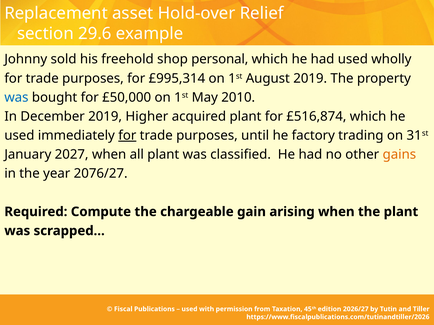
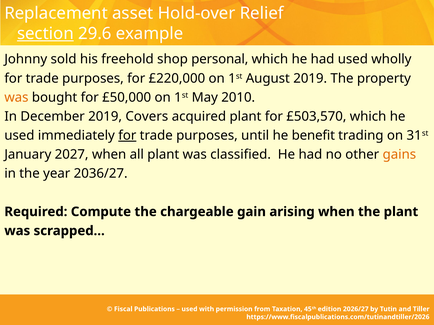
section underline: none -> present (45, 34)
£995,314: £995,314 -> £220,000 (177, 78)
was colour: blue -> orange (16, 98)
Higher: Higher -> Covers (147, 117)
£516,874: £516,874 -> £503,570 (316, 117)
factory: factory -> benefit (313, 136)
2076/27: 2076/27 -> 2036/27 (101, 174)
